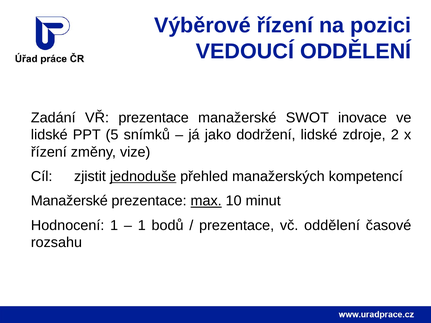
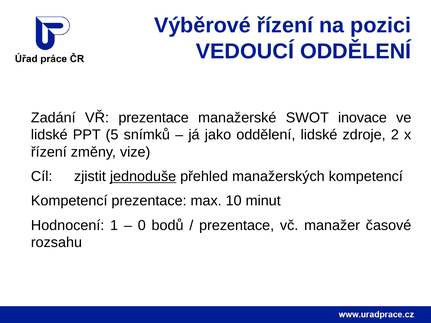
jako dodržení: dodržení -> oddělení (266, 135)
Manažerské: Manažerské -> Kompetencí (69, 201)
max underline: present -> none (206, 201)
1: 1 -> 0 (142, 225)
vč oddělení: oddělení -> manažer (332, 225)
